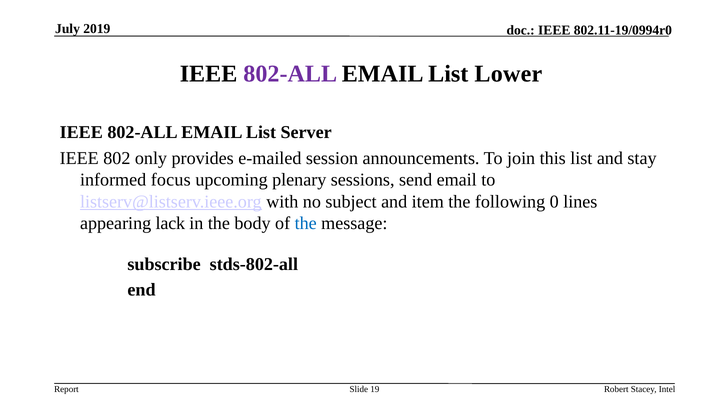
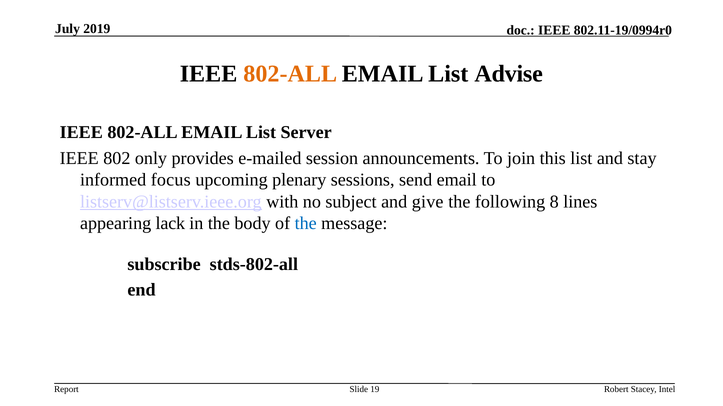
802-ALL colour: purple -> orange (290, 74)
Lower: Lower -> Advise (509, 74)
item: item -> give (428, 202)
0: 0 -> 8 (554, 202)
